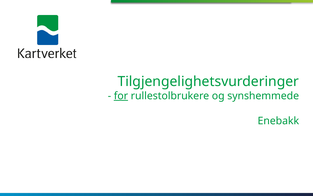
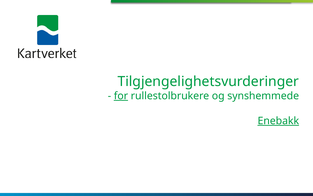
Enebakk underline: none -> present (278, 121)
